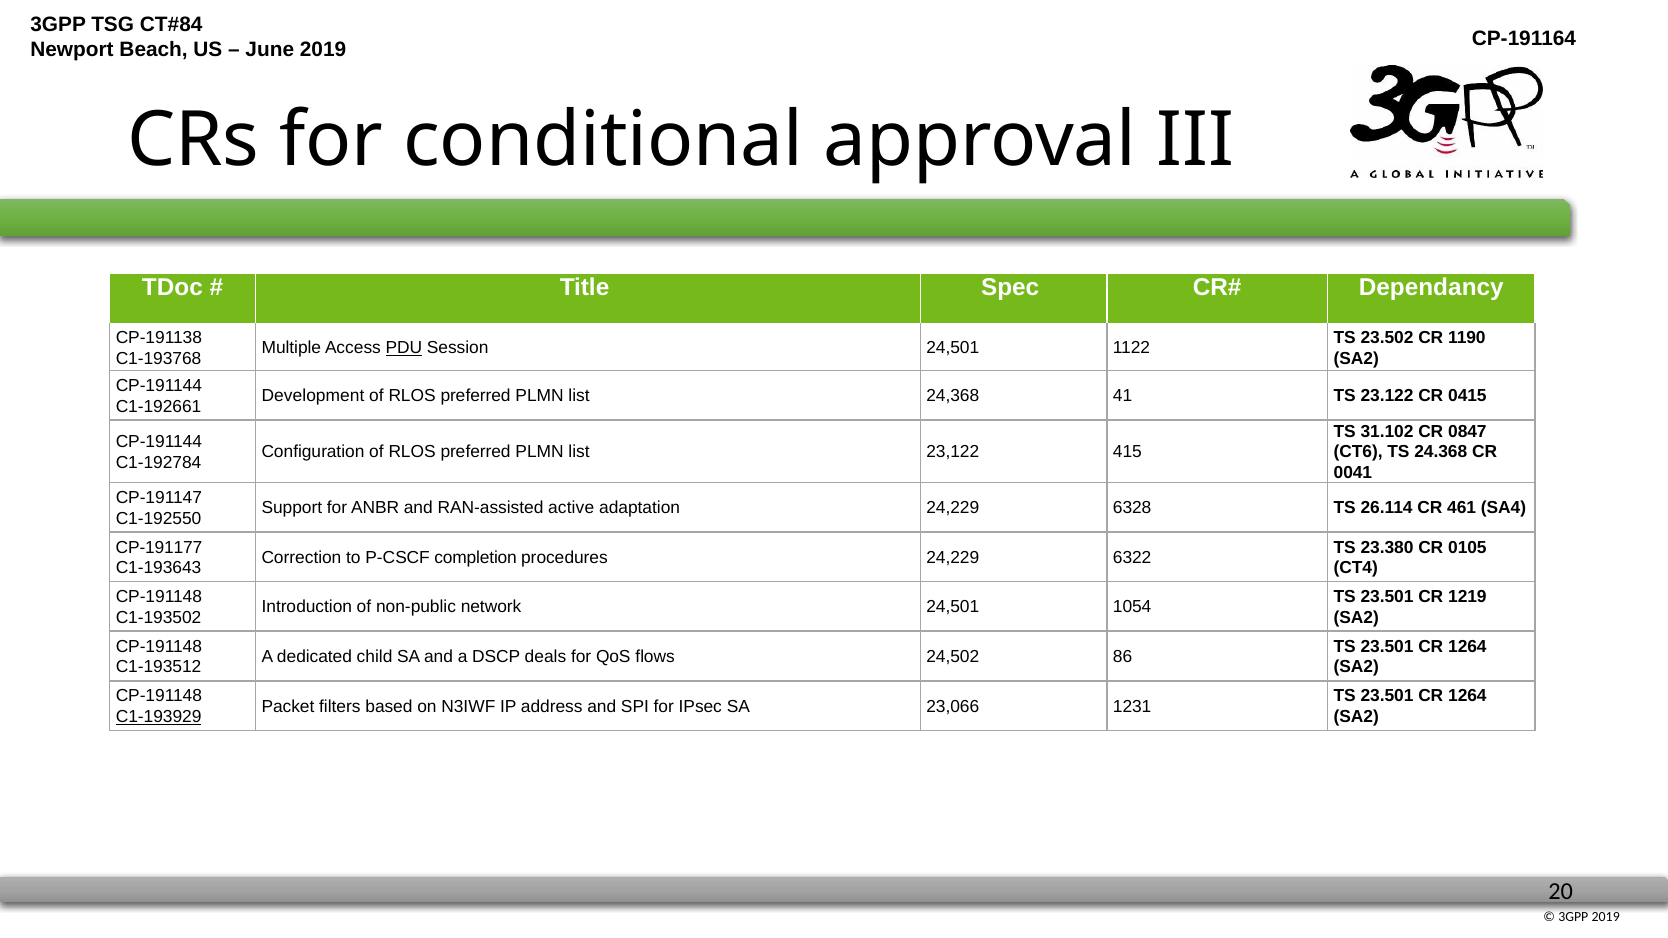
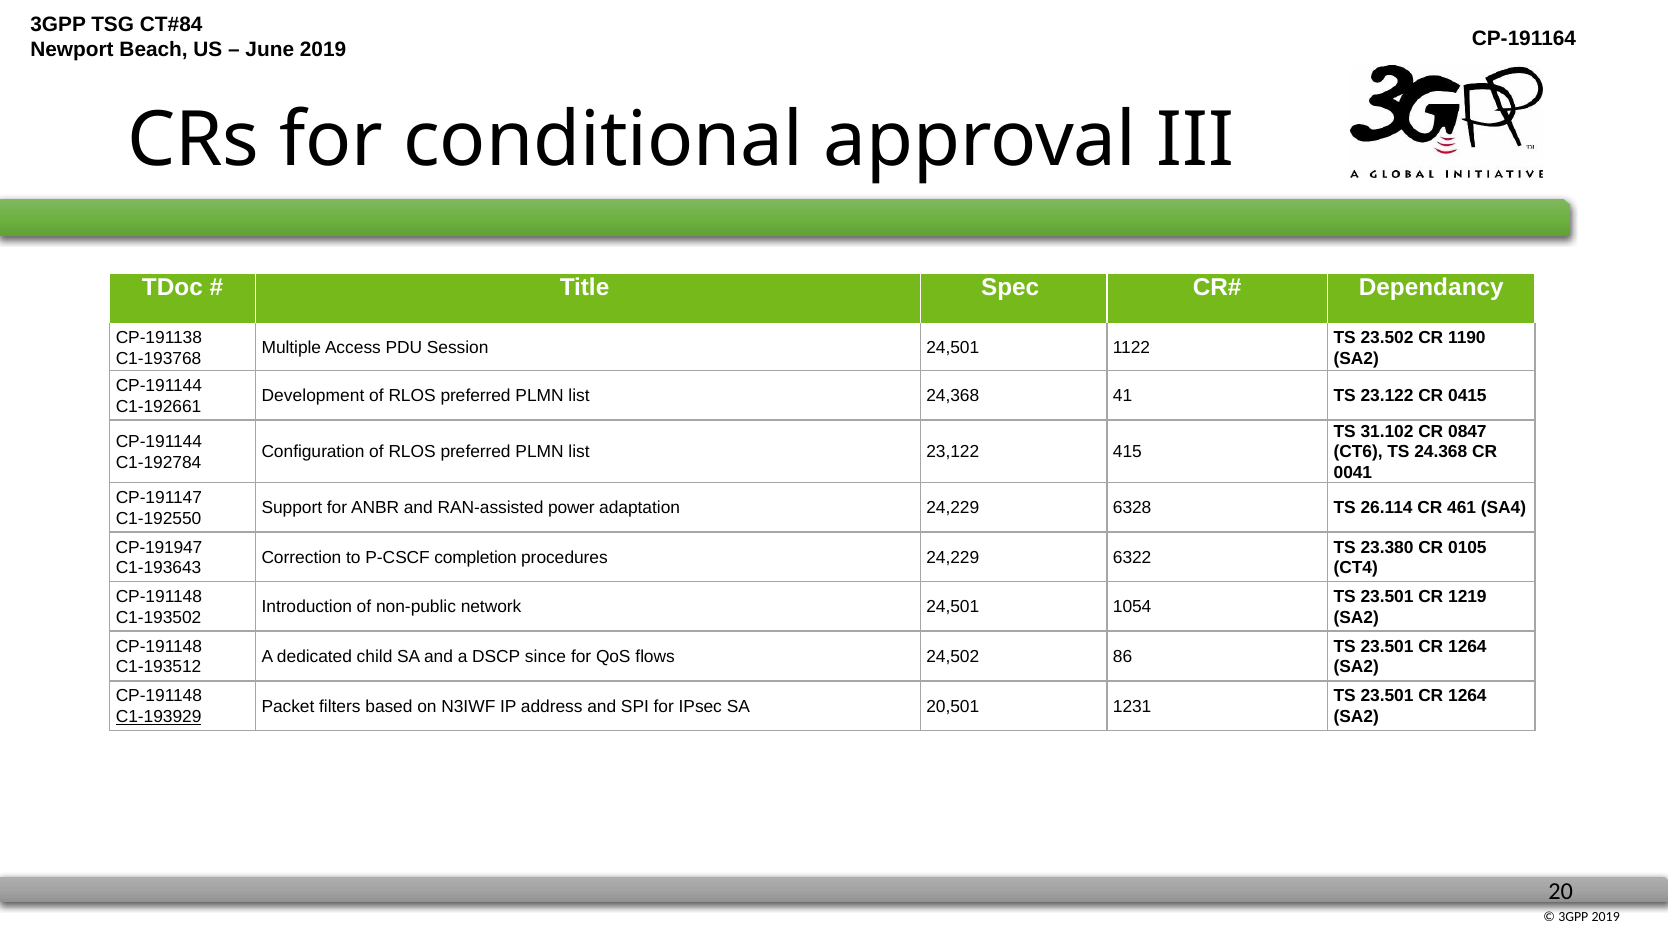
PDU underline: present -> none (404, 348)
active: active -> power (571, 508)
CP-191177: CP-191177 -> CP-191947 (159, 547)
deals: deals -> since (545, 657)
23,066: 23,066 -> 20,501 (953, 707)
